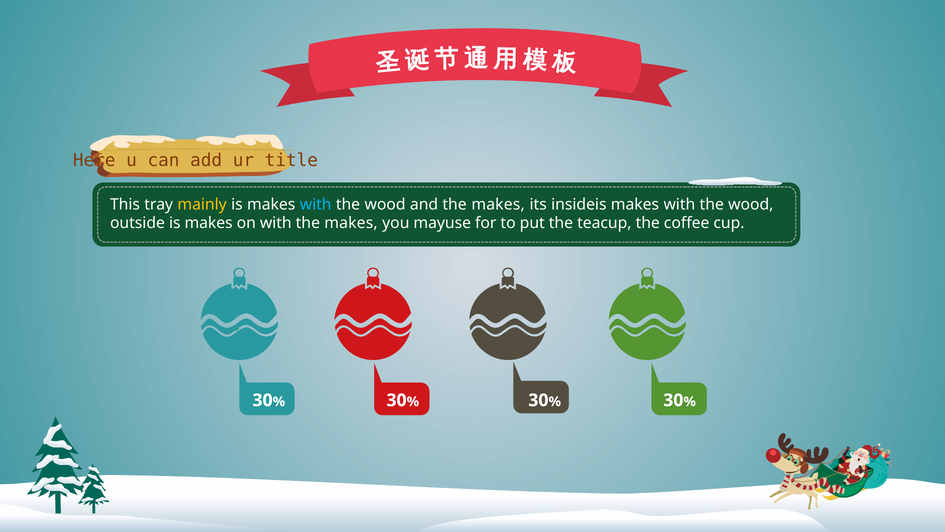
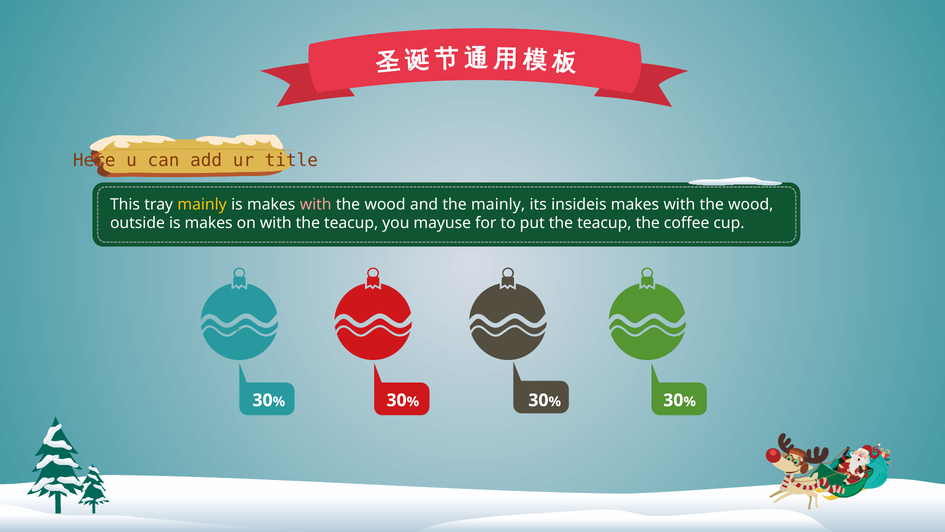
with colour: light blue -> pink (316, 204)
and the makes: makes -> mainly (498, 204)
with the makes: makes -> teacup (351, 223)
